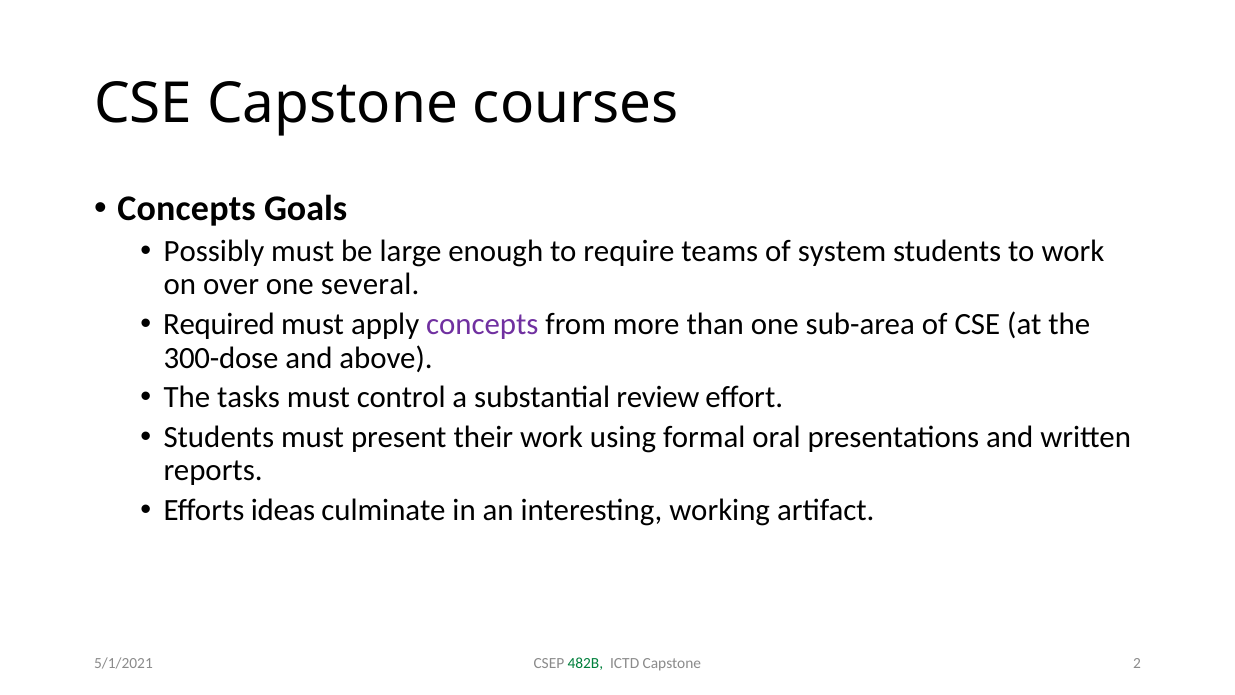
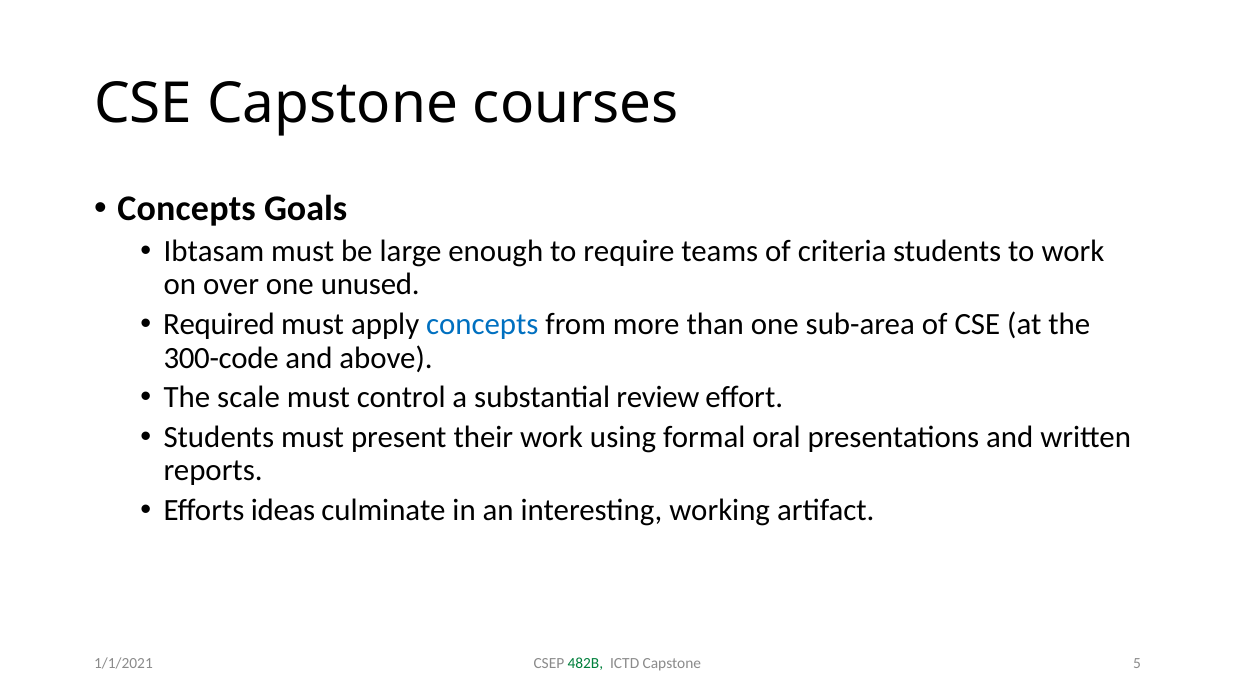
Possibly: Possibly -> Ibtasam (214, 251)
system: system -> criteria (842, 251)
several: several -> unused (370, 285)
concepts colour: purple -> blue (482, 324)
300-dose: 300-dose -> 300-code (221, 358)
tasks: tasks -> scale (249, 397)
2: 2 -> 5 (1137, 663)
5/1/2021: 5/1/2021 -> 1/1/2021 (123, 663)
